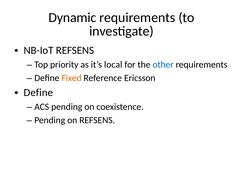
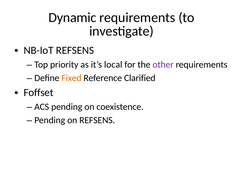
other colour: blue -> purple (163, 65)
Ericsson: Ericsson -> Clarified (140, 78)
Define: Define -> Foffset (39, 93)
